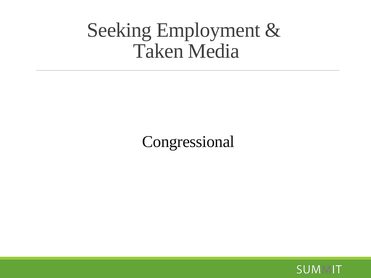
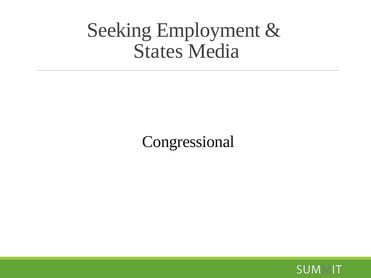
Taken: Taken -> States (158, 51)
